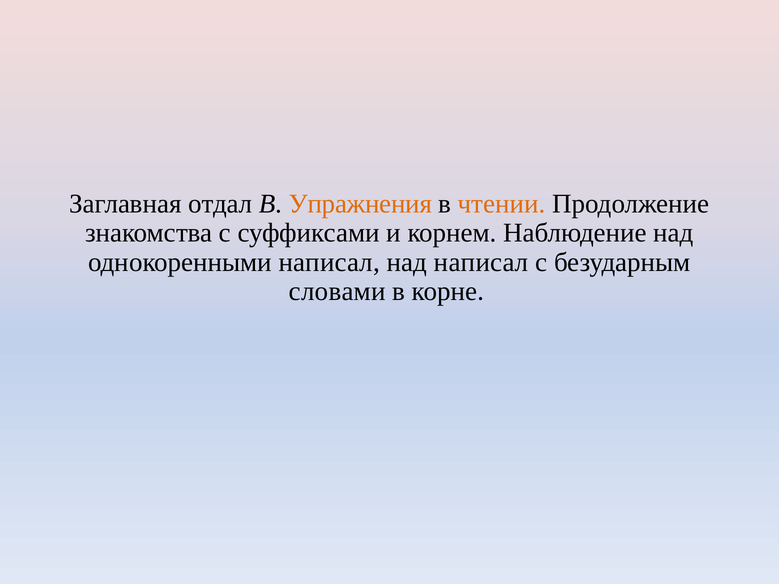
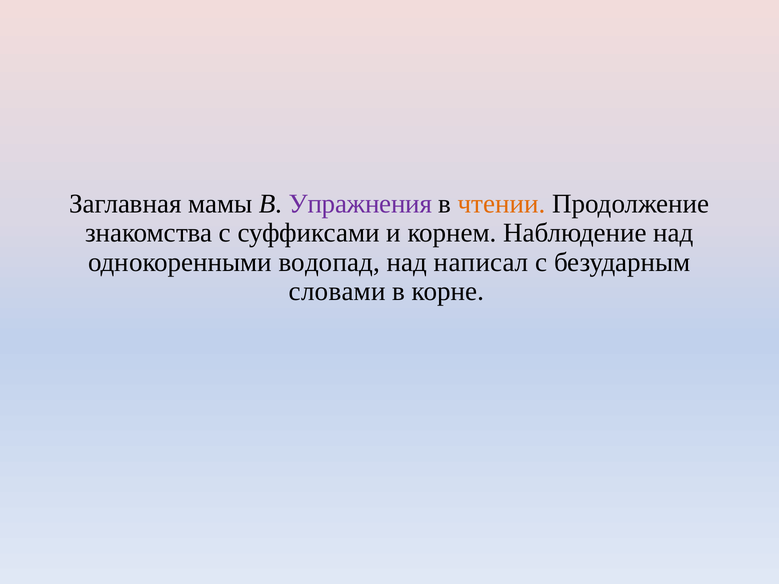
отдал: отдал -> мамы (220, 204)
Упражнения colour: orange -> purple (360, 204)
однокоренными написал: написал -> водопад (329, 262)
